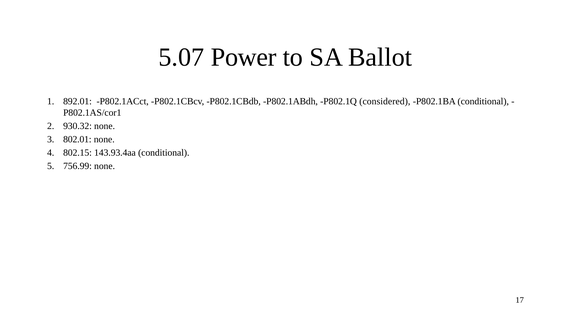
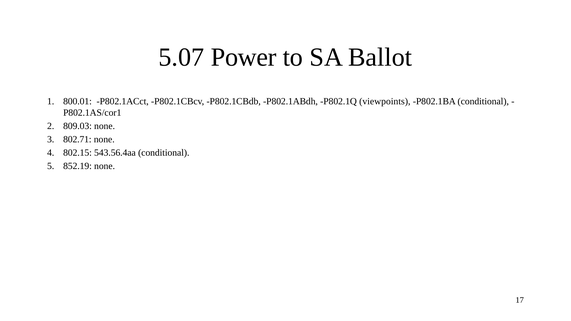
892.01: 892.01 -> 800.01 (78, 101)
considered: considered -> viewpoints (385, 101)
930.32: 930.32 -> 809.03 (78, 126)
802.01: 802.01 -> 802.71 (77, 139)
143.93.4aa: 143.93.4aa -> 543.56.4aa (115, 153)
756.99: 756.99 -> 852.19 (78, 166)
